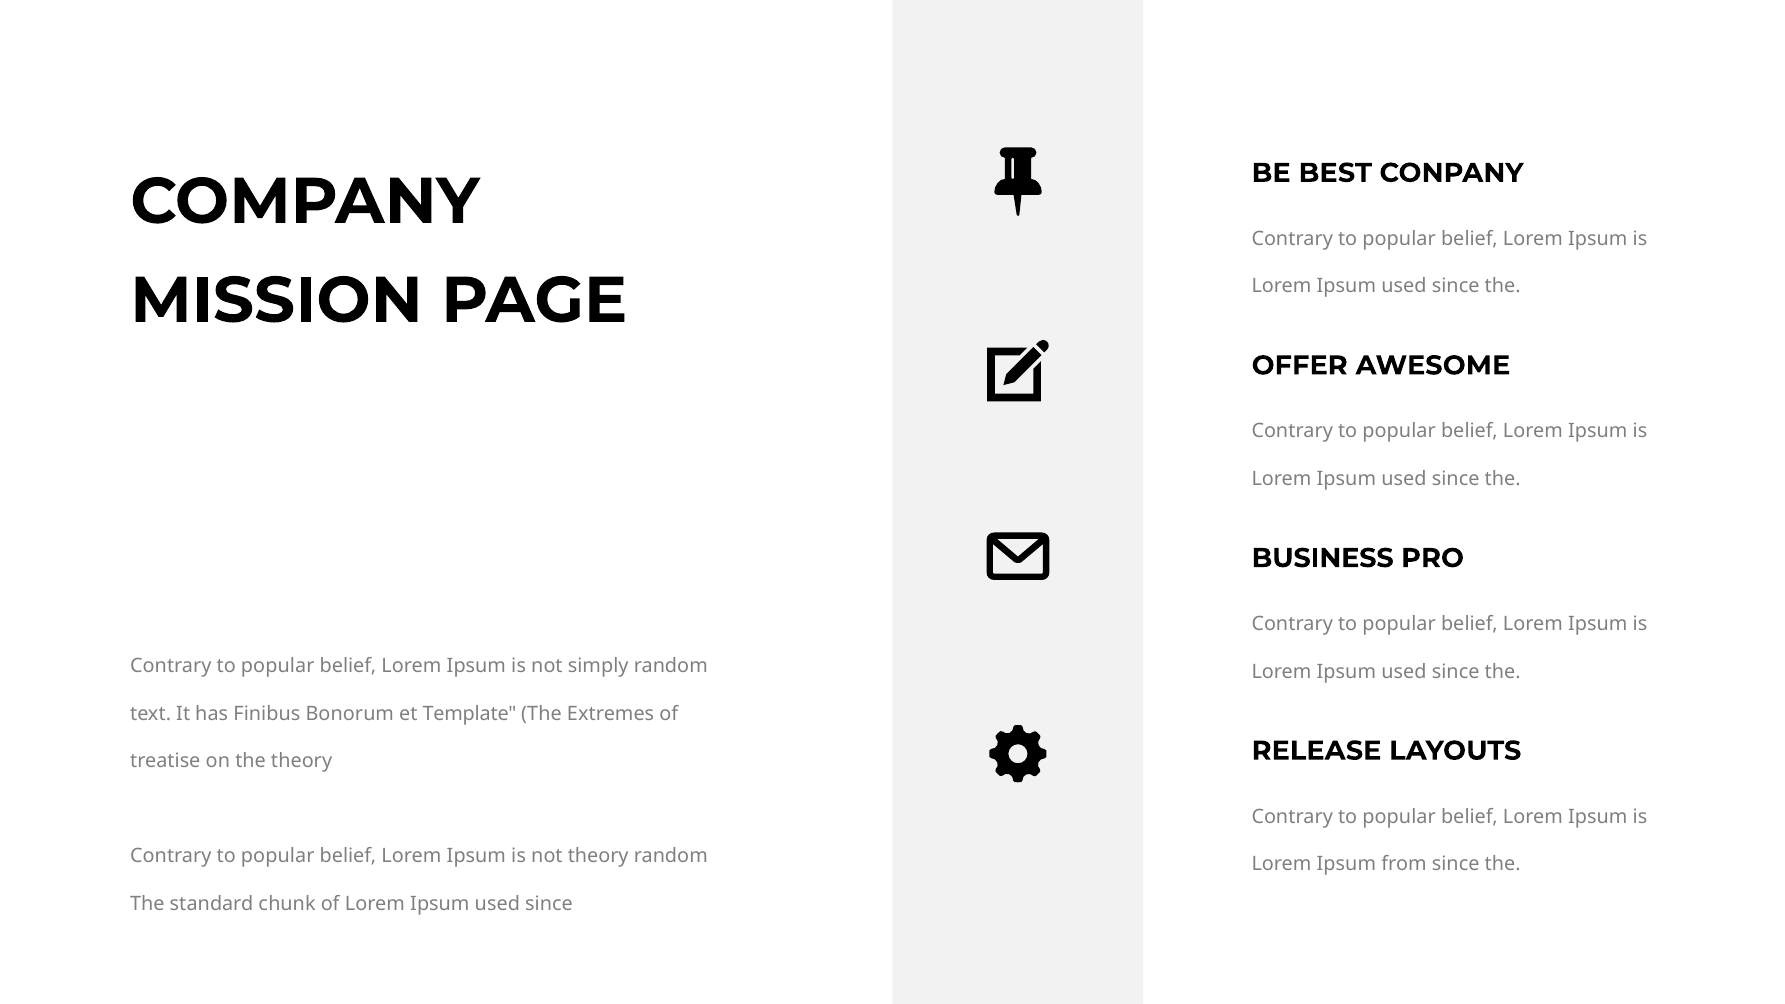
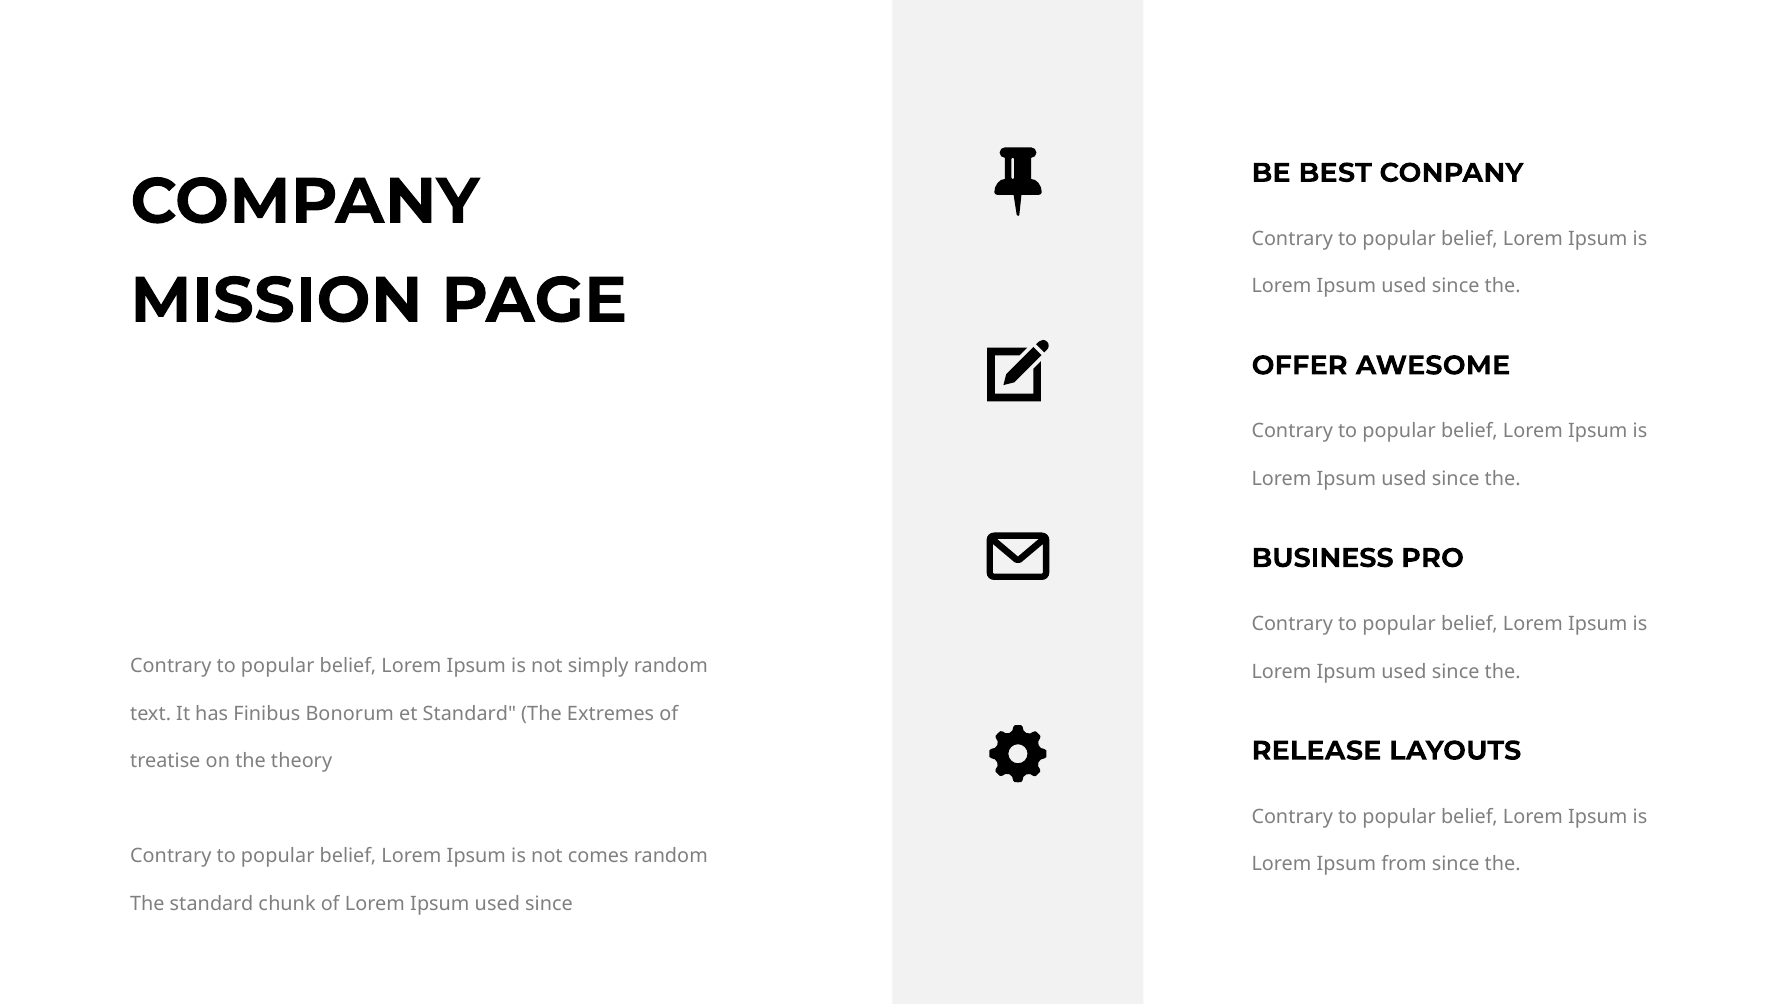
et Template: Template -> Standard (469, 714)
not theory: theory -> comes (598, 857)
